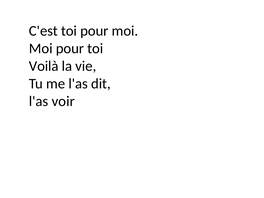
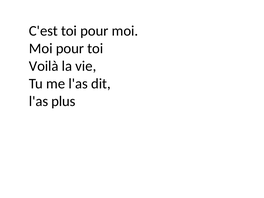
voir: voir -> plus (63, 101)
